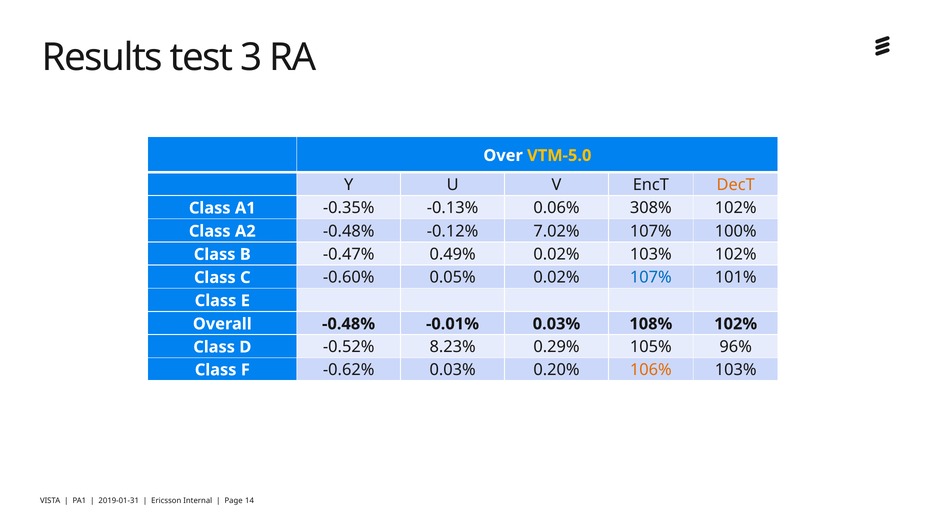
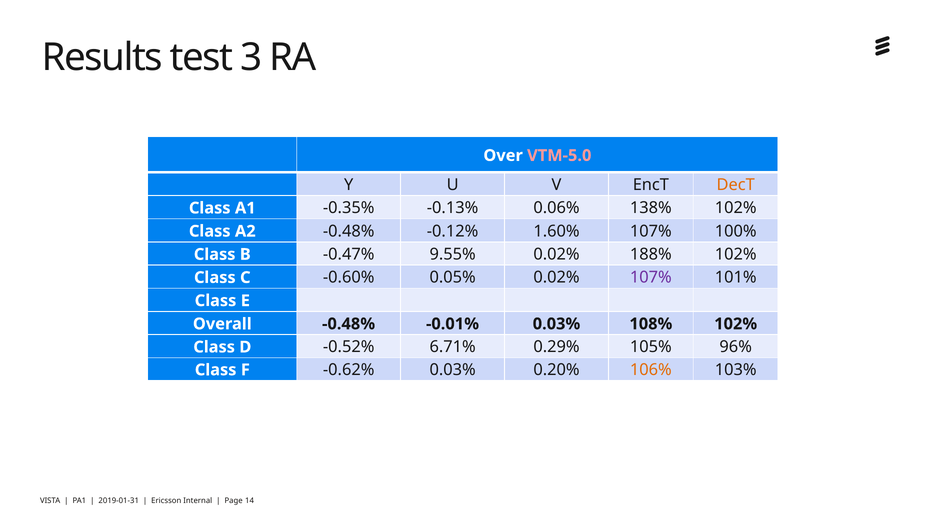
VTM-5.0 colour: yellow -> pink (559, 155)
308%: 308% -> 138% (651, 208)
7.02%: 7.02% -> 1.60% (557, 231)
0.49%: 0.49% -> 9.55% (453, 254)
0.02% 103%: 103% -> 188% (651, 254)
107% colour: blue -> purple (651, 277)
8.23%: 8.23% -> 6.71% (453, 347)
